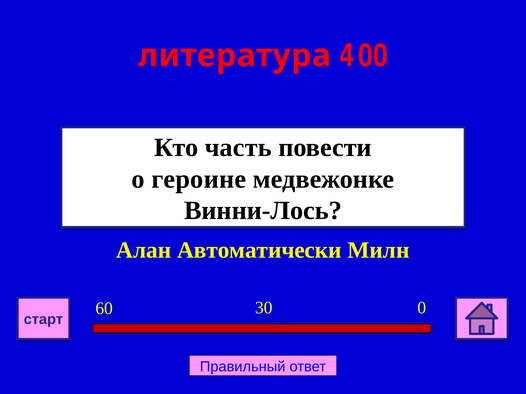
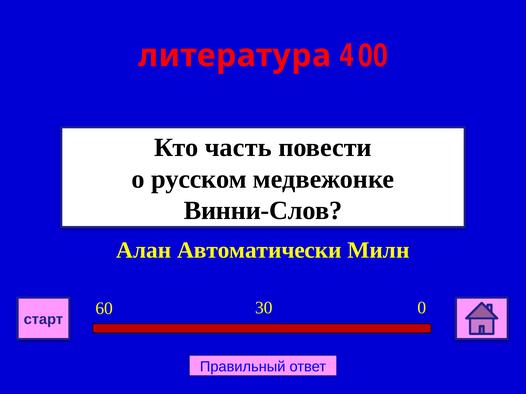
героине: героине -> русском (199, 179)
Винни-Лось: Винни-Лось -> Винни-Слов (263, 211)
